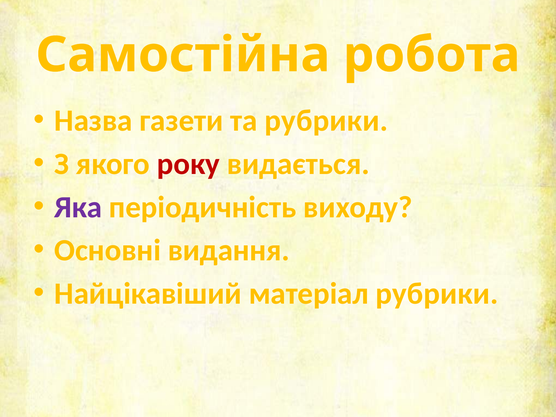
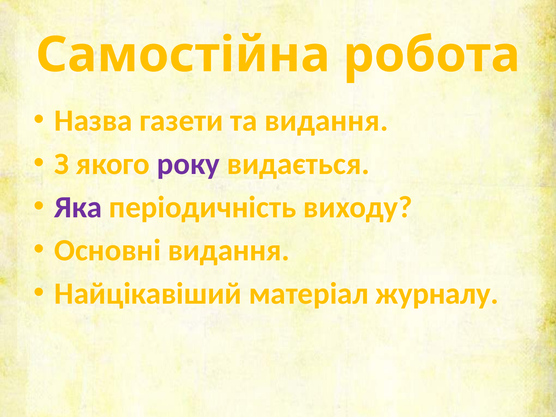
та рубрики: рубрики -> видання (326, 121)
року colour: red -> purple (188, 164)
матеріал рубрики: рубрики -> журналу (437, 294)
